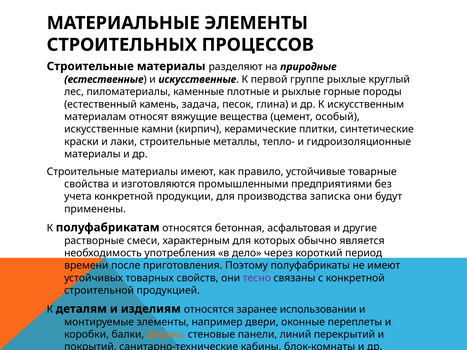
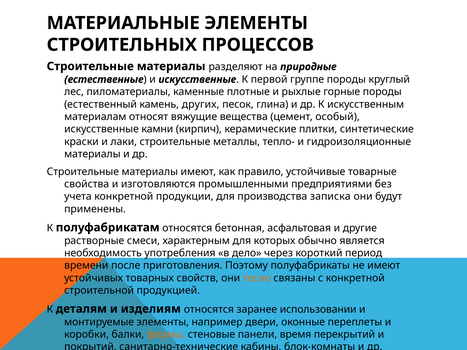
группе рыхлые: рыхлые -> породы (346, 79)
задача: задача -> других (201, 104)
тесно colour: purple -> orange (257, 278)
линий: линий -> время (296, 335)
